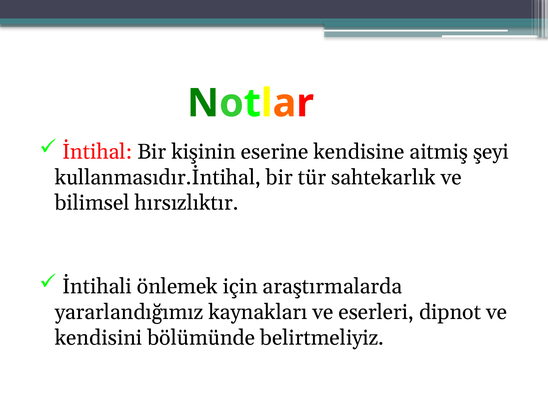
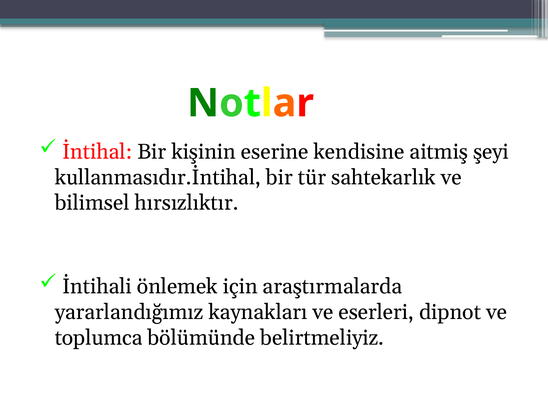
kendisini: kendisini -> toplumca (99, 338)
